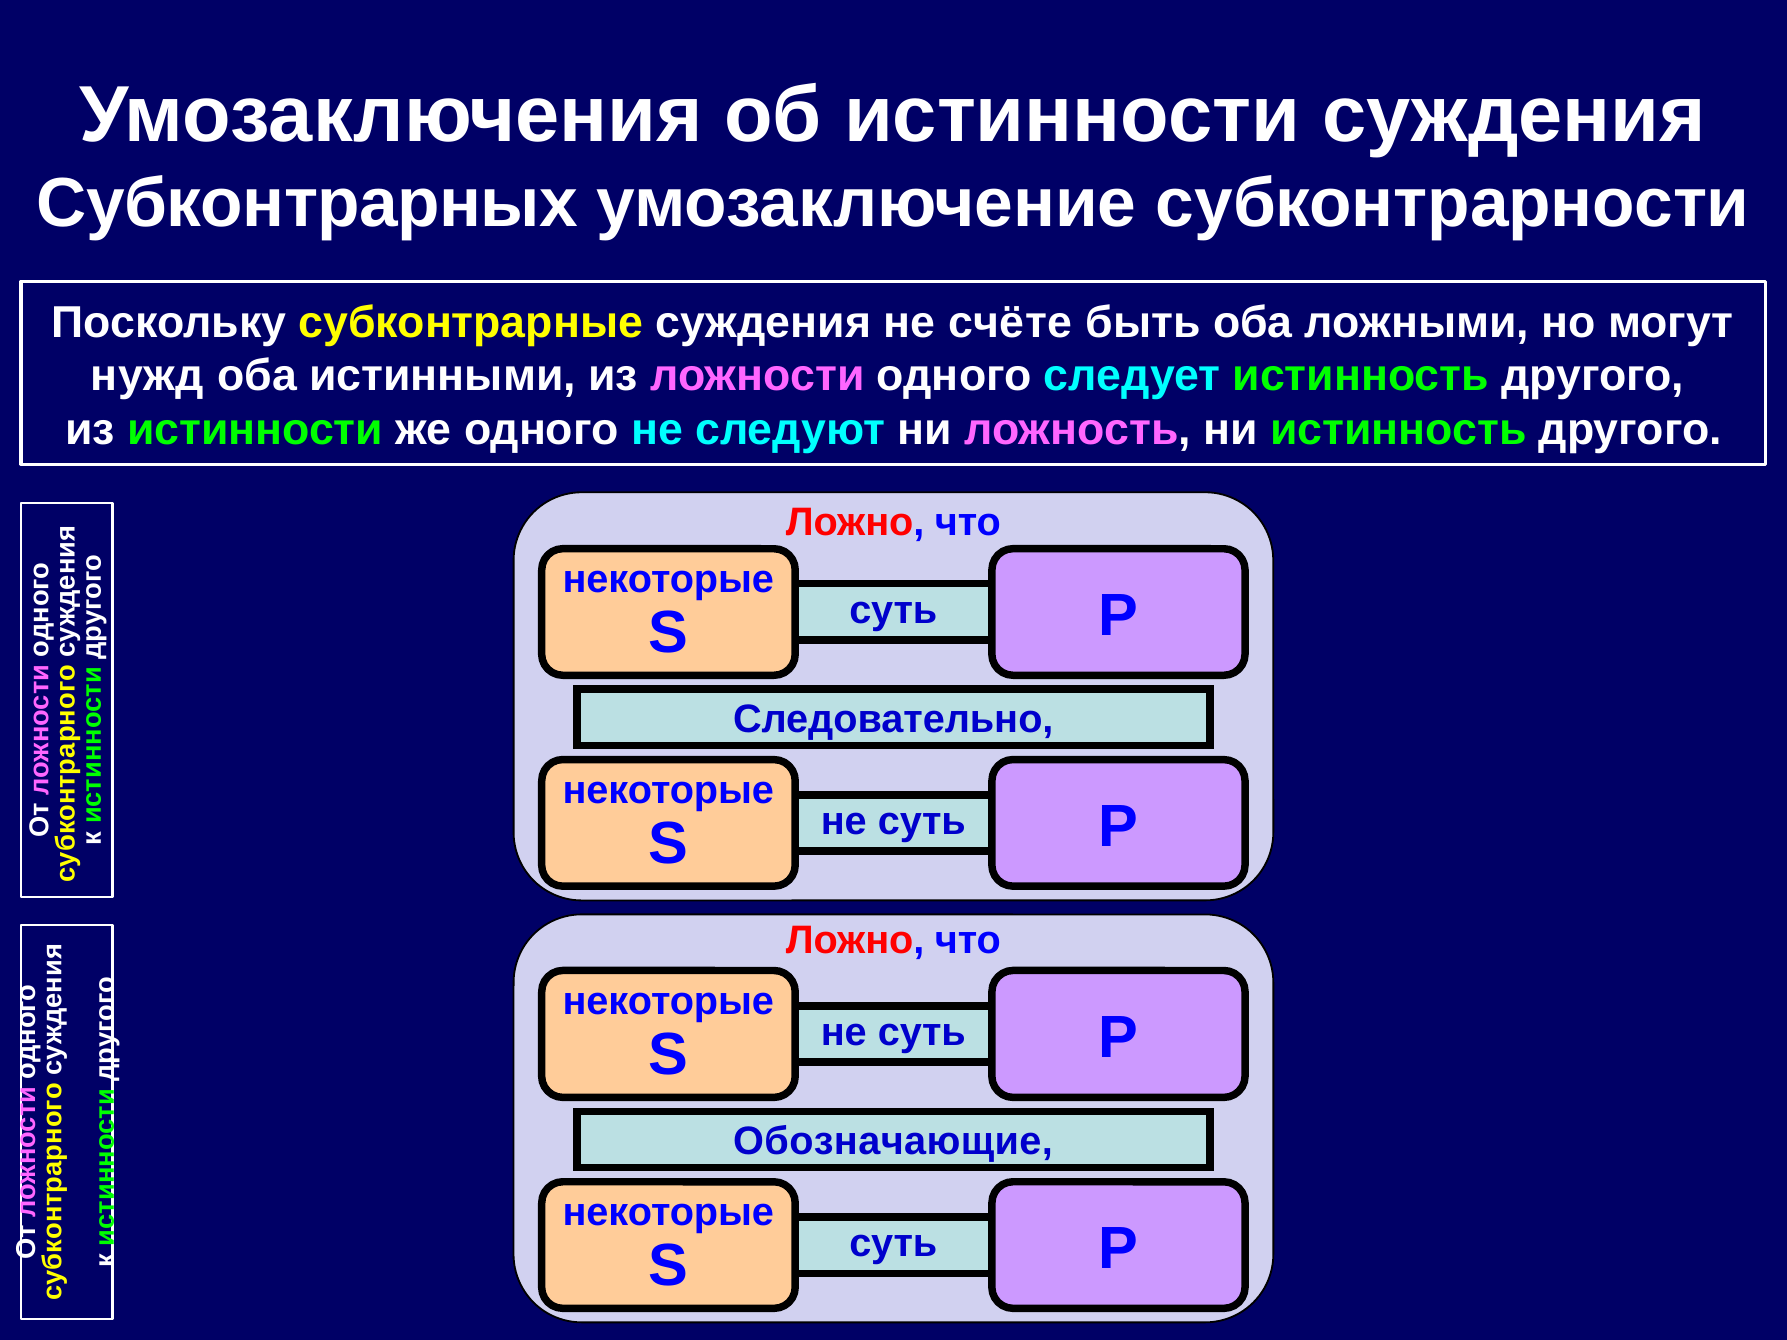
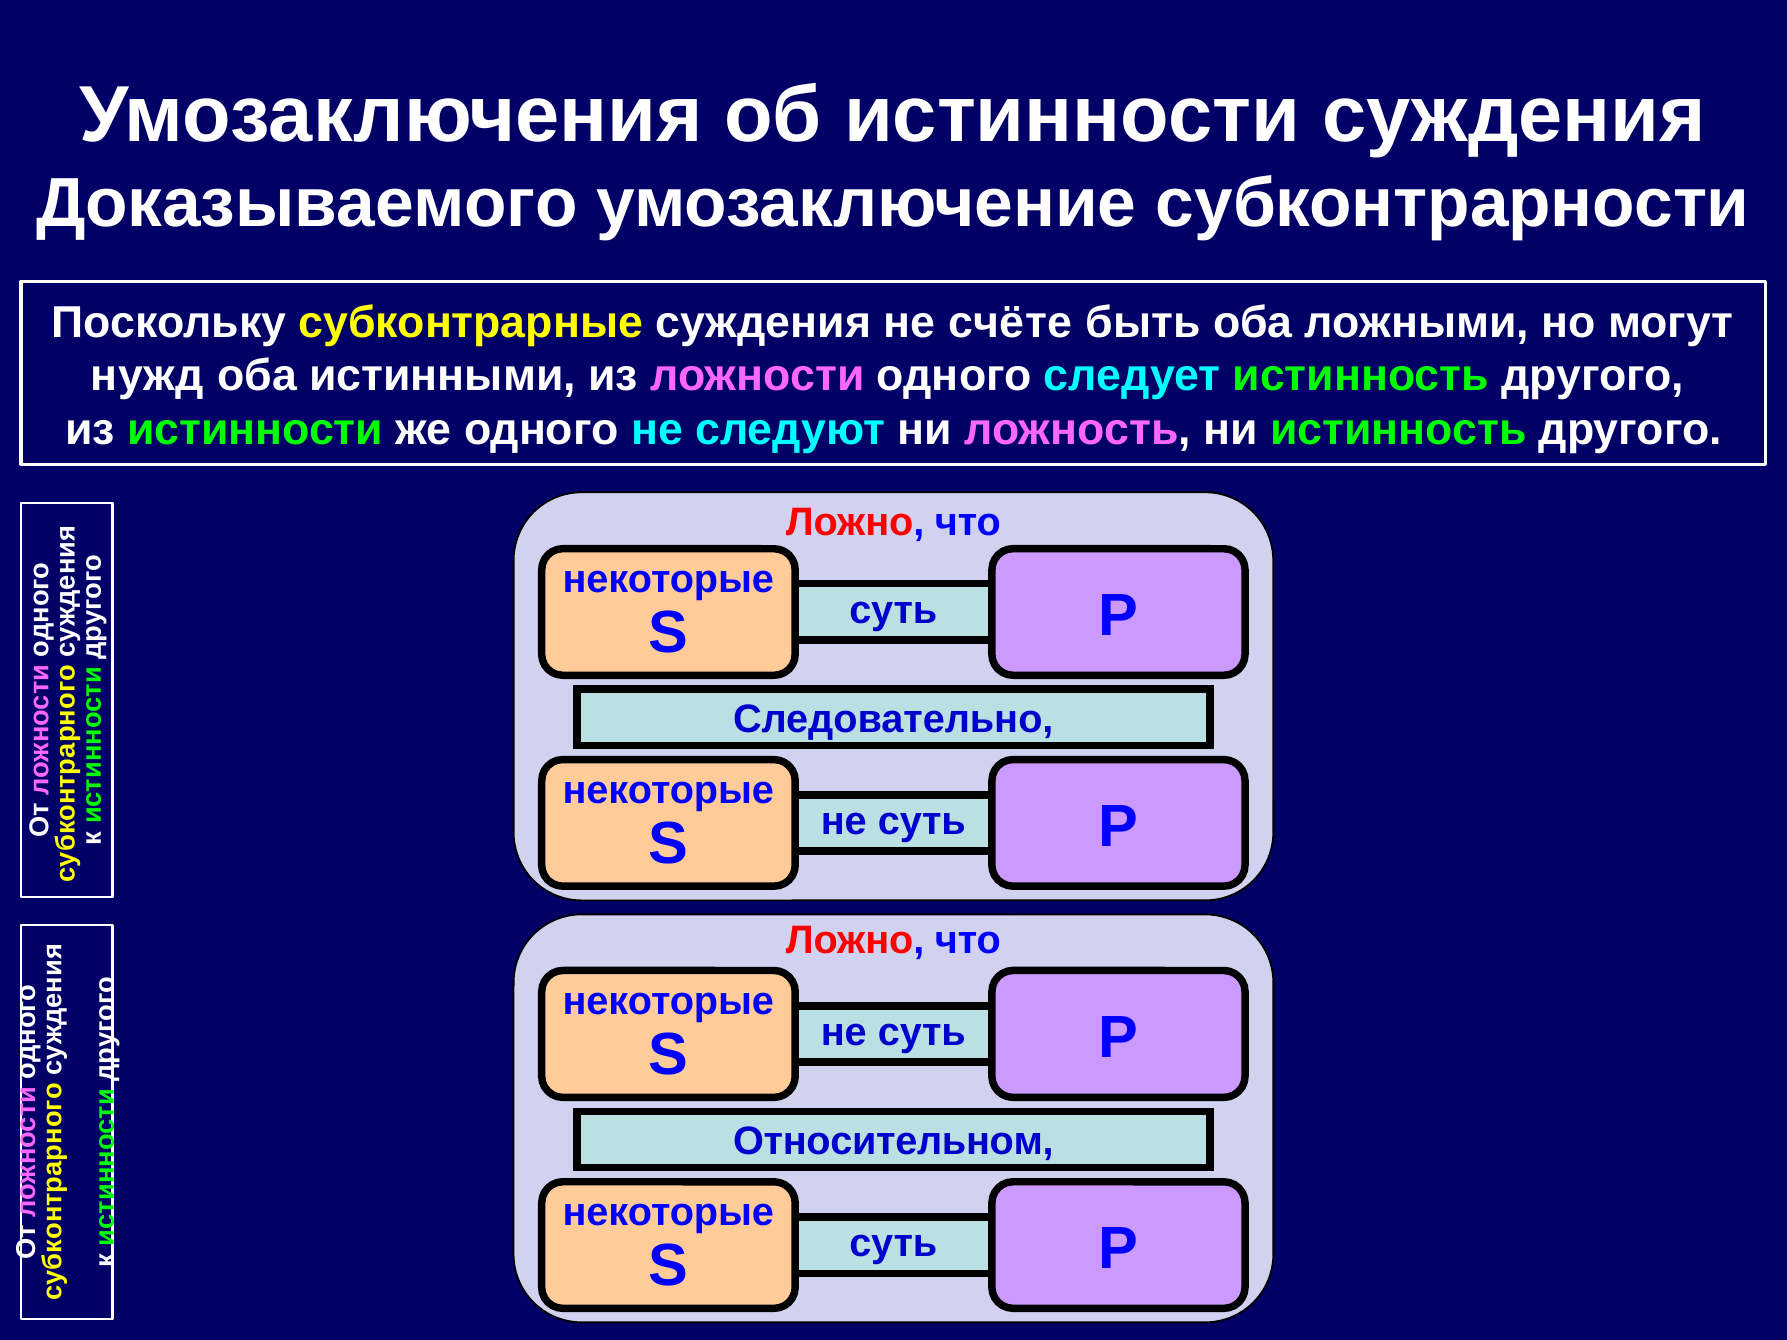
Субконтрарных: Субконтрарных -> Доказываемого (307, 204)
Обозначающие: Обозначающие -> Относительном (893, 1141)
